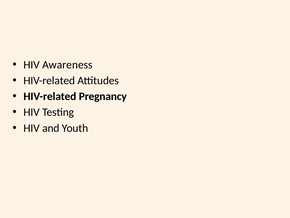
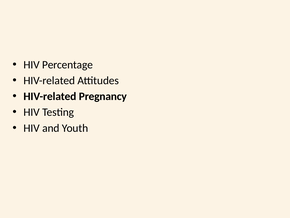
Awareness: Awareness -> Percentage (67, 65)
